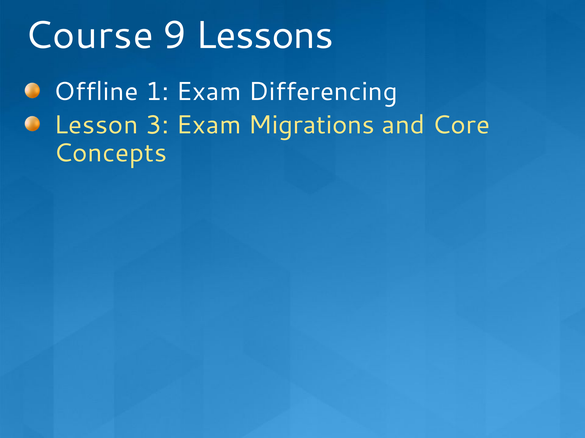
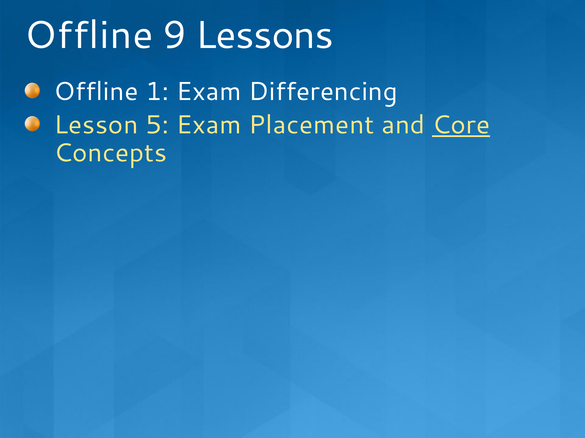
Course: Course -> Offline (89, 35)
3: 3 -> 5 (157, 125)
Migrations: Migrations -> Placement (311, 125)
Core underline: none -> present (461, 125)
